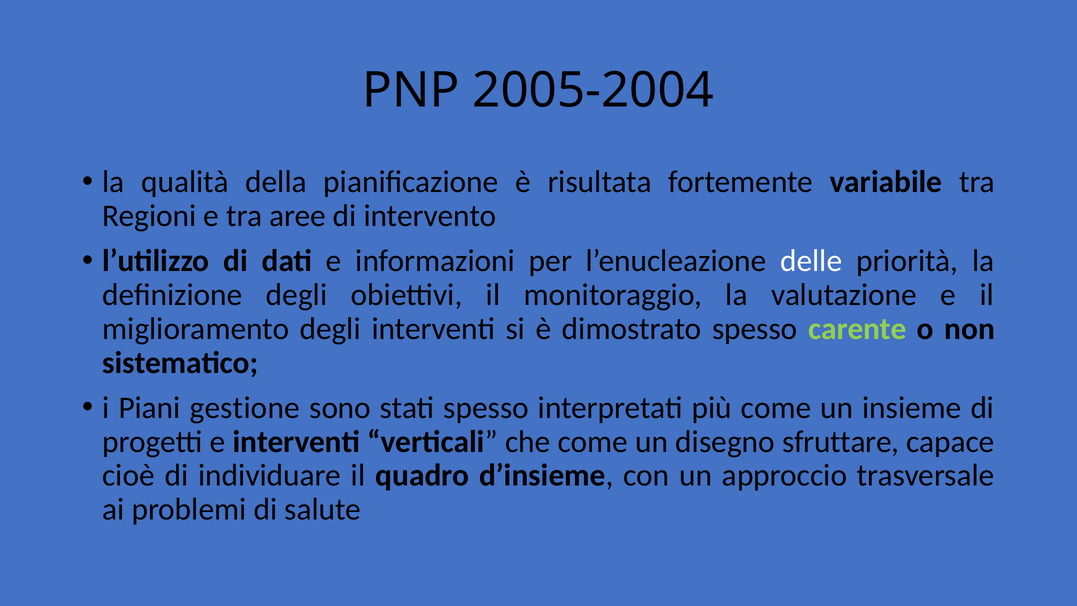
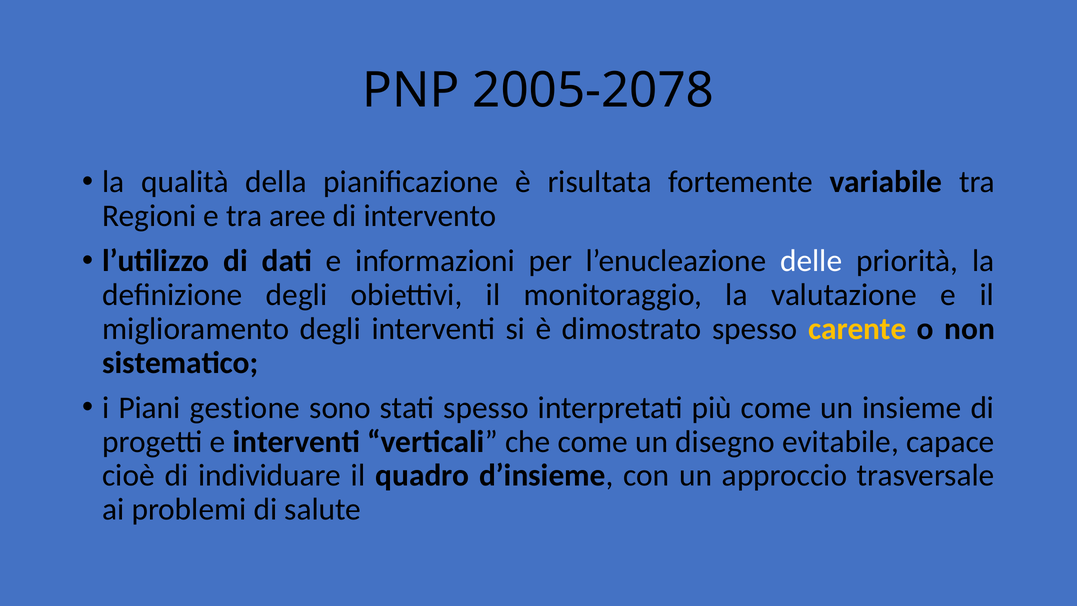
2005-2004: 2005-2004 -> 2005-2078 (593, 90)
carente colour: light green -> yellow (857, 329)
sfruttare: sfruttare -> evitabile (841, 442)
